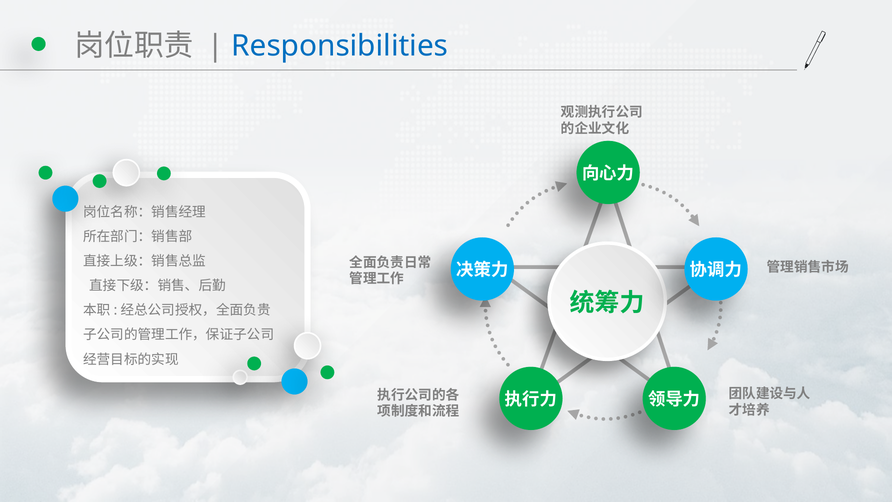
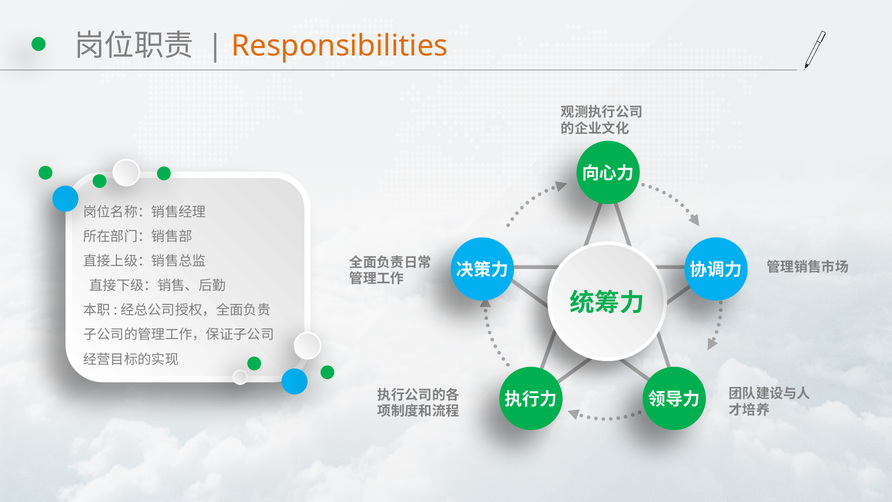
Responsibilities colour: blue -> orange (340, 46)
